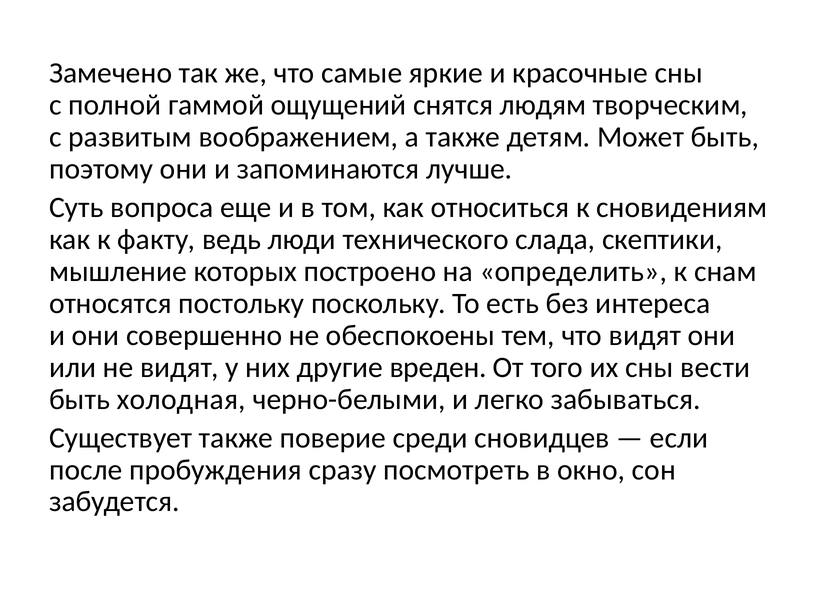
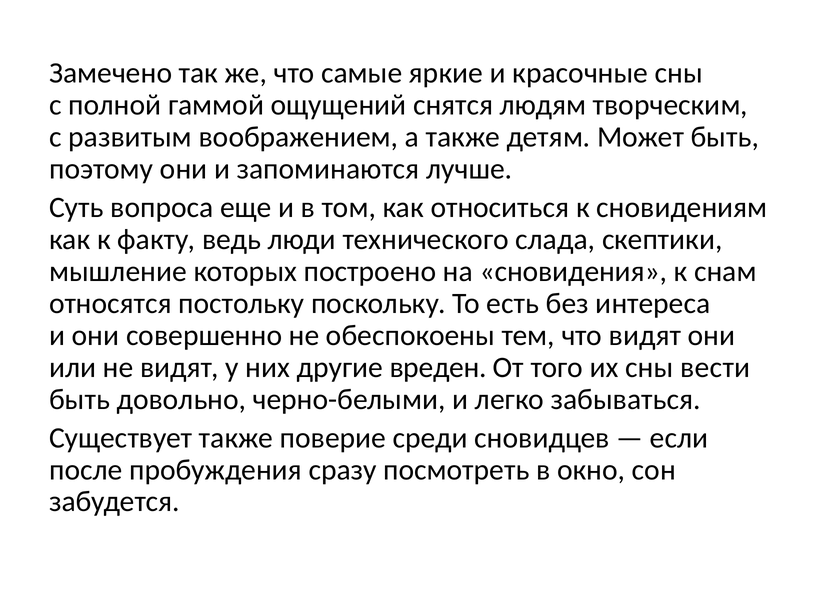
определить: определить -> сновидения (573, 271)
холодная: холодная -> довольно (181, 399)
